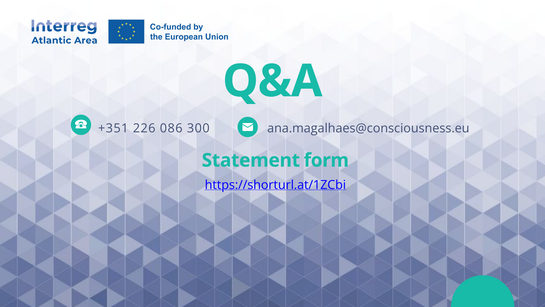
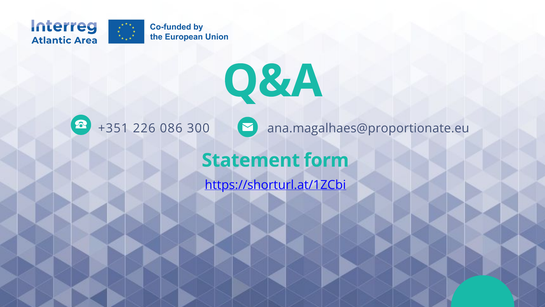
ana.magalhaes@consciousness.eu: ana.magalhaes@consciousness.eu -> ana.magalhaes@proportionate.eu (368, 128)
